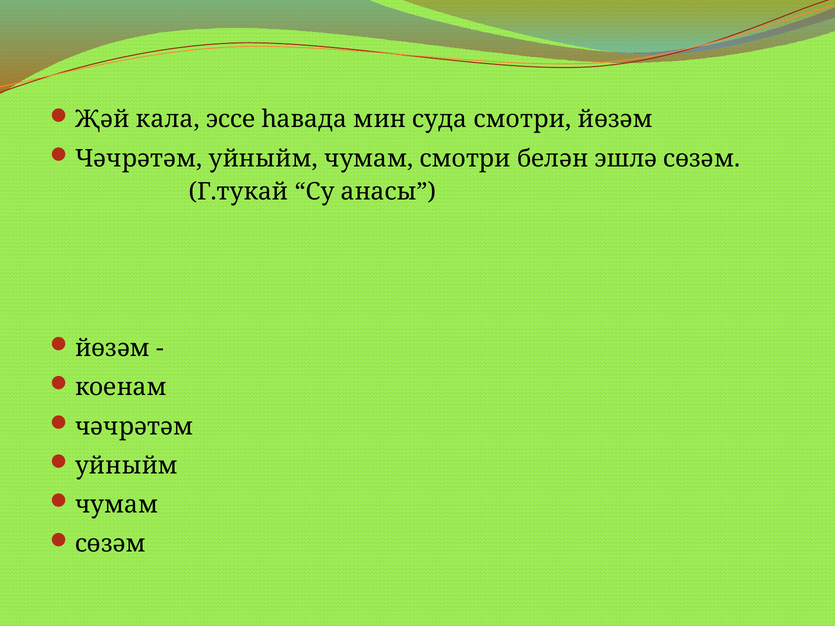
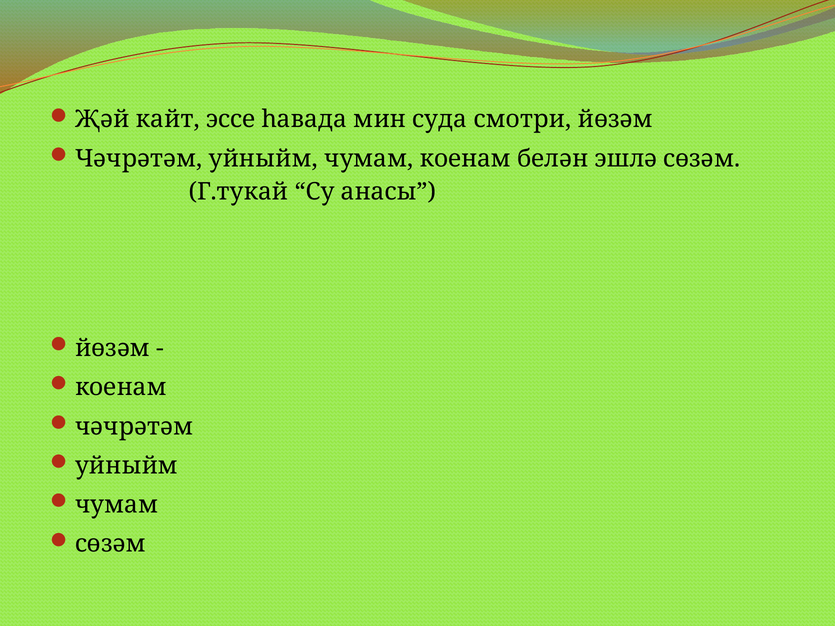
кала: кала -> кайт (168, 120)
чумам смотри: смотри -> коенам (465, 159)
